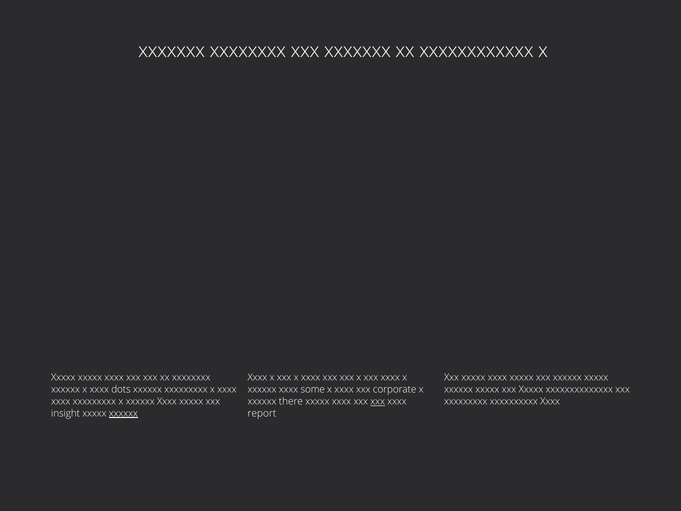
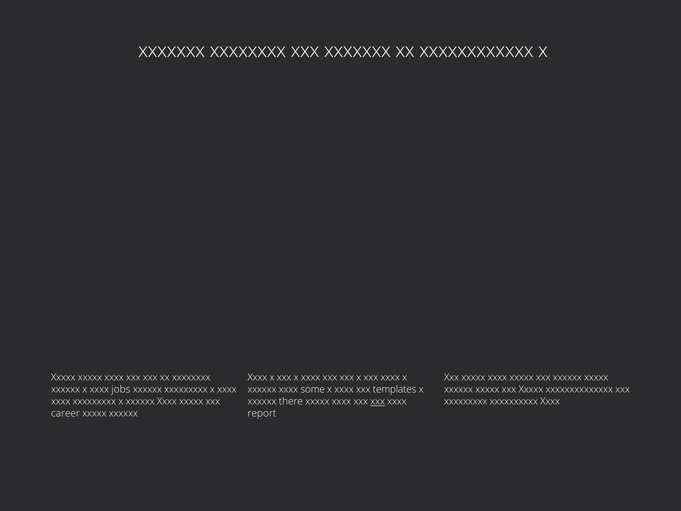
dots: dots -> jobs (121, 389)
corporate: corporate -> templates (395, 389)
insight: insight -> career (65, 413)
xxxxxx underline: present -> none (123, 413)
